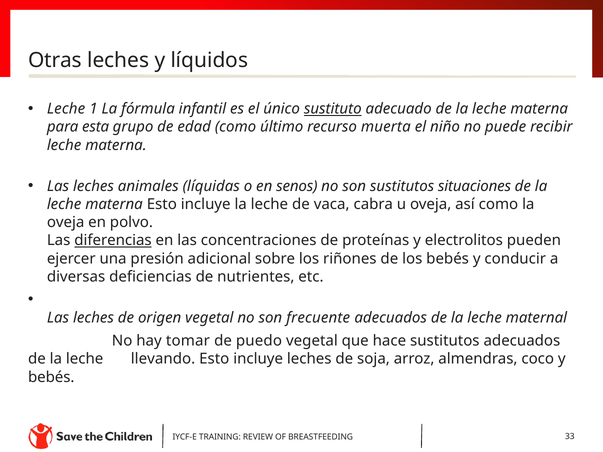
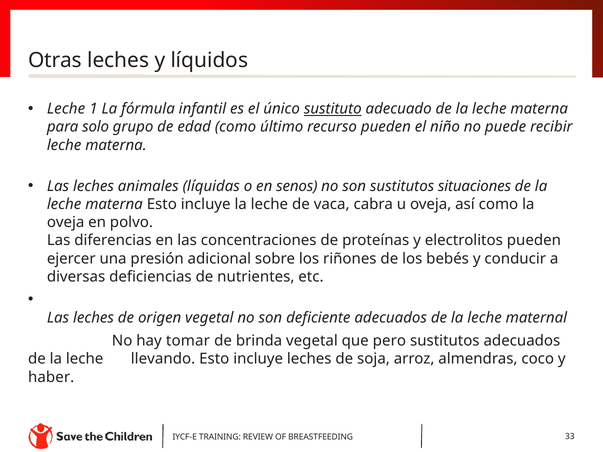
esta: esta -> solo (96, 127)
recurso muerta: muerta -> pueden (386, 127)
diferencias underline: present -> none (113, 241)
frecuente: frecuente -> deficiente (318, 318)
puedo: puedo -> brinda (259, 341)
hace: hace -> pero (389, 341)
bebés: bebés -> haber (51, 377)
